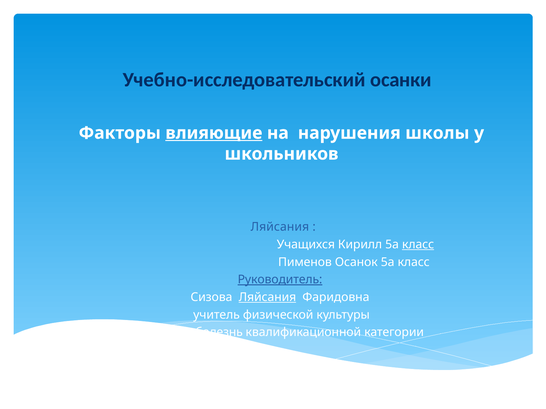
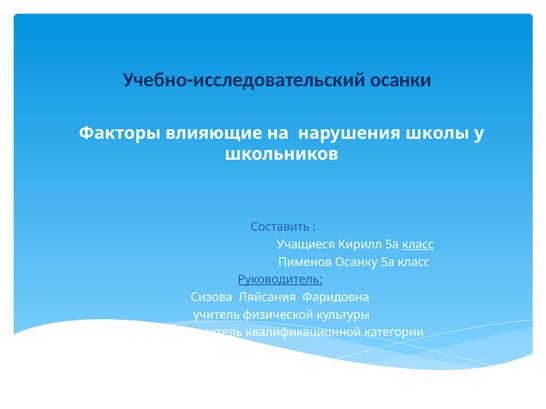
влияющие underline: present -> none (214, 133)
Ляйсания: Ляйсания -> Составить (280, 227)
Учащихся: Учащихся -> Учащиеся (306, 245)
Осанок: Осанок -> Осанку (356, 262)
Ляйсания underline: present -> none (267, 298)
болезнь: болезнь -> учитель (219, 333)
